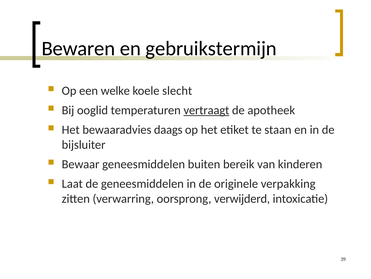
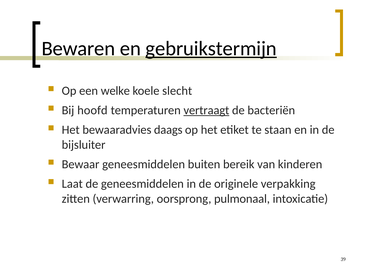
gebruikstermijn underline: none -> present (211, 48)
ooglid: ooglid -> hoofd (92, 110)
apotheek: apotheek -> bacteriën (271, 110)
verwijderd: verwijderd -> pulmonaal (242, 198)
